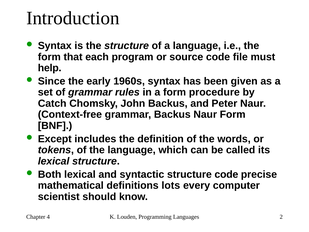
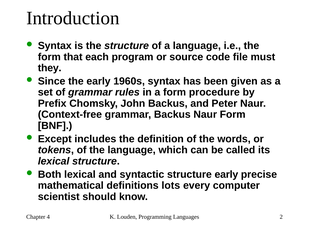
help: help -> they (50, 68)
Catch: Catch -> Prefix (52, 103)
structure code: code -> early (226, 174)
